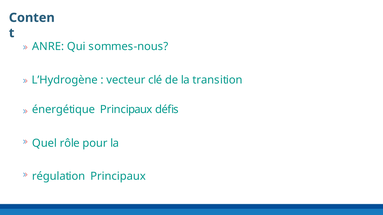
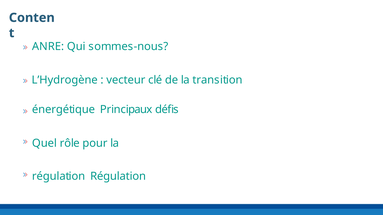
régulation Principaux: Principaux -> Régulation (118, 177)
